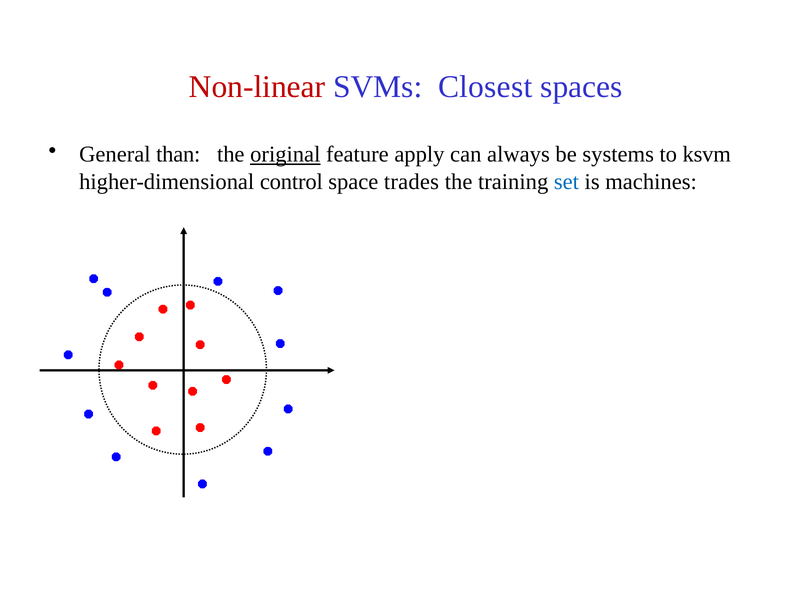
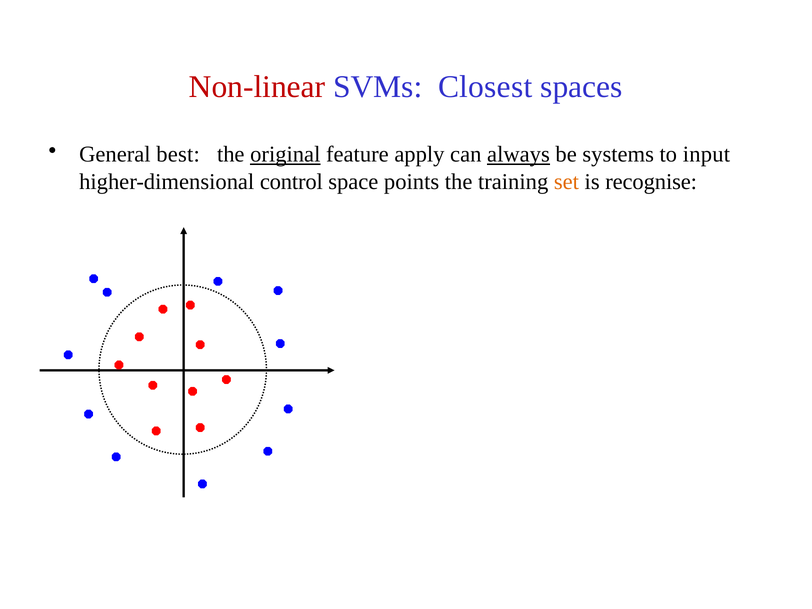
than: than -> best (178, 155)
always underline: none -> present (518, 155)
ksvm: ksvm -> input (706, 155)
trades: trades -> points (412, 182)
set colour: blue -> orange (566, 182)
machines: machines -> recognise (651, 182)
